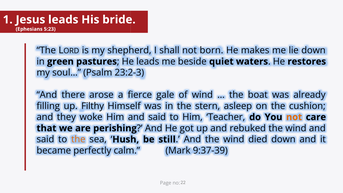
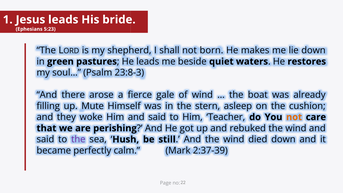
23:2-3: 23:2-3 -> 23:8-3 (129, 73)
Filthy: Filthy -> Mute (93, 106)
the colour: orange -> purple (78, 140)
9:37-39: 9:37-39 -> 2:37-39 (210, 151)
